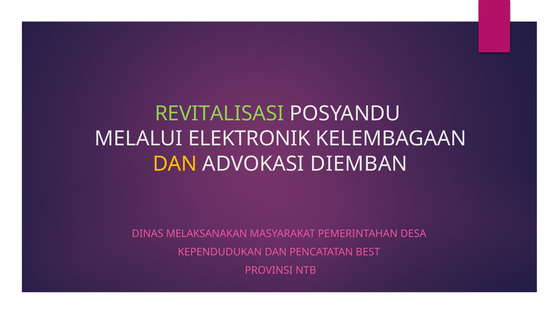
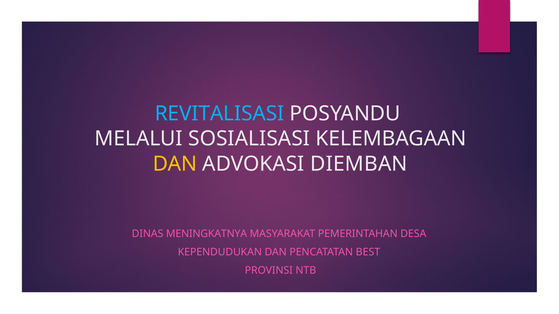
REVITALISASI colour: light green -> light blue (219, 114)
ELEKTRONIK: ELEKTRONIK -> SOSIALISASI (249, 139)
MELAKSANAKAN: MELAKSANAKAN -> MENINGKATNYA (207, 234)
